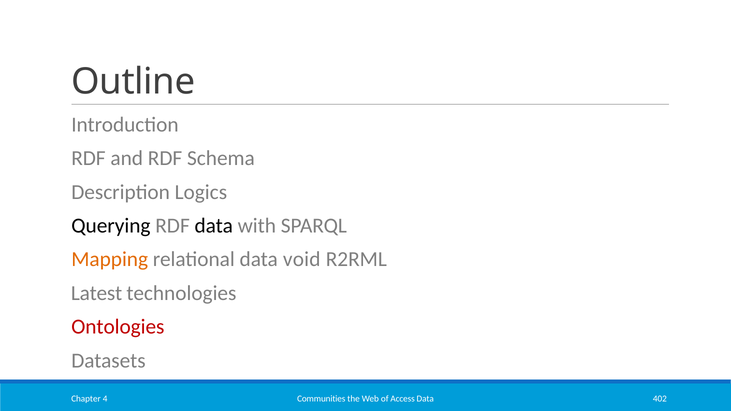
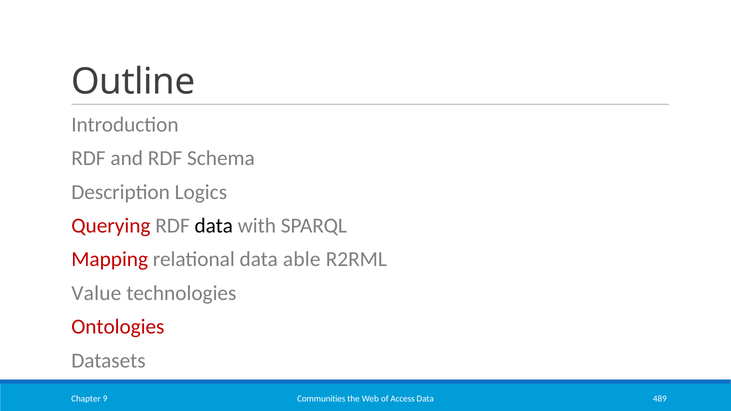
Querying colour: black -> red (111, 226)
Mapping colour: orange -> red (110, 260)
void: void -> able (302, 260)
Latest: Latest -> Value (96, 293)
402: 402 -> 489 (660, 399)
4: 4 -> 9 (105, 399)
